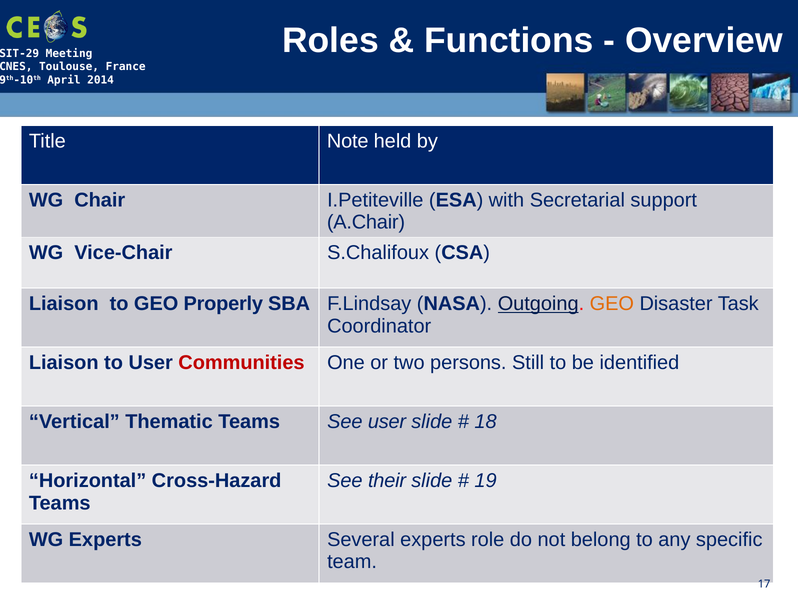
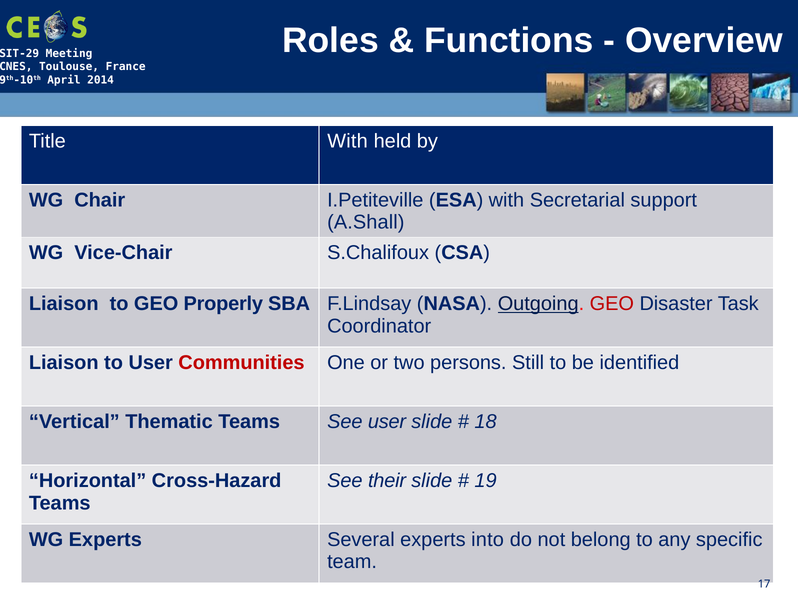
Title Note: Note -> With (348, 141)
A.Chair: A.Chair -> A.Shall (366, 223)
GEO colour: orange -> red (612, 304)
role: role -> into (488, 540)
